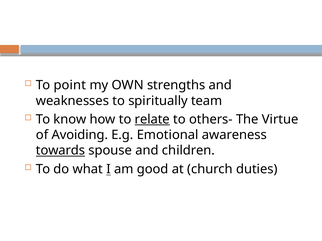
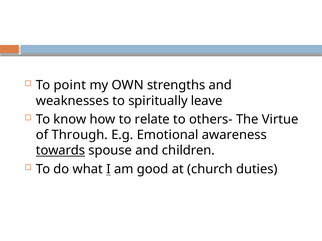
team: team -> leave (207, 101)
relate underline: present -> none (152, 120)
Avoiding: Avoiding -> Through (80, 135)
